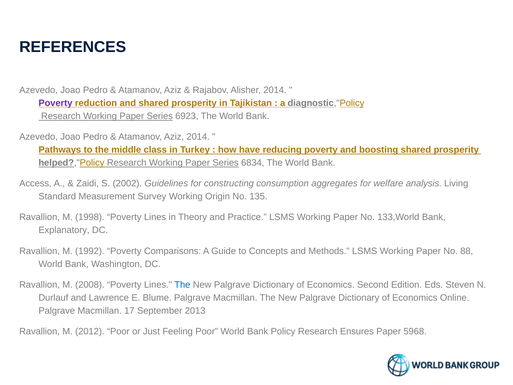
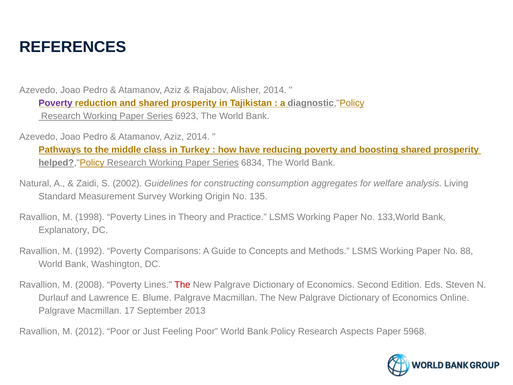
Access: Access -> Natural (35, 183)
The colour: blue -> red (182, 284)
Ensures: Ensures -> Aspects (357, 331)
